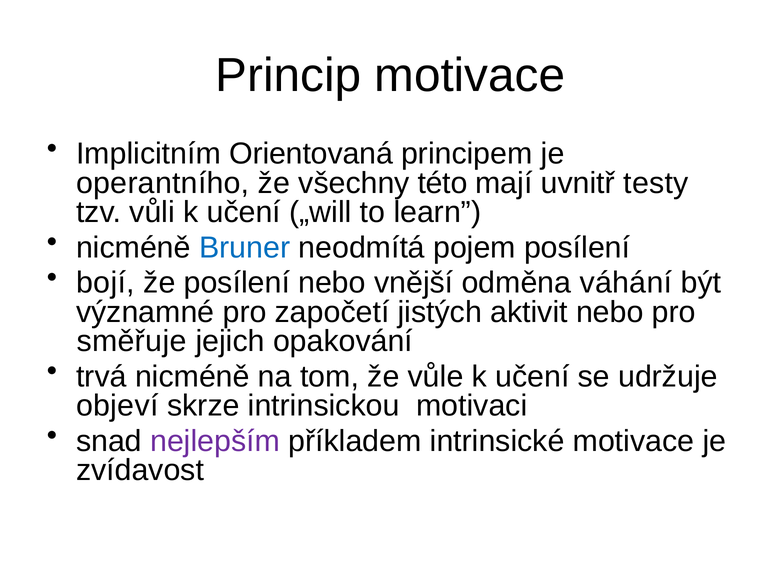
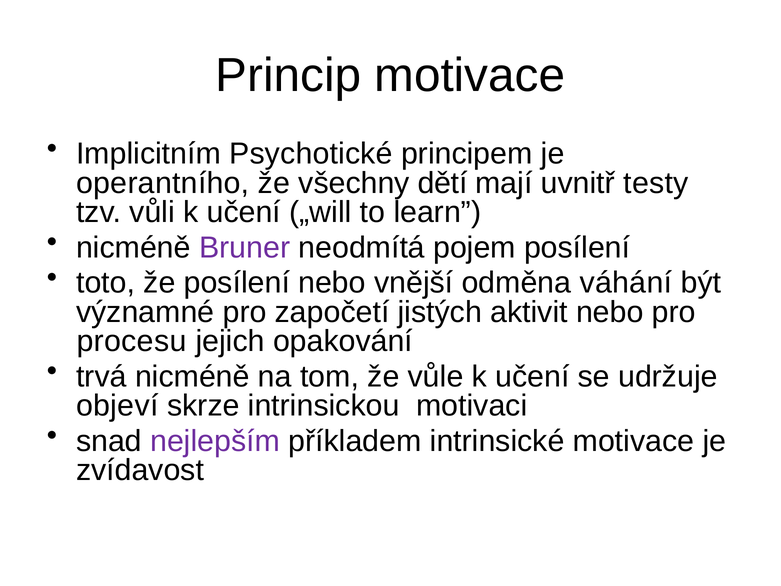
Orientovaná: Orientovaná -> Psychotické (311, 154)
této: této -> dětí (443, 183)
Bruner colour: blue -> purple (245, 248)
bojí: bojí -> toto (106, 283)
směřuje: směřuje -> procesu (132, 341)
